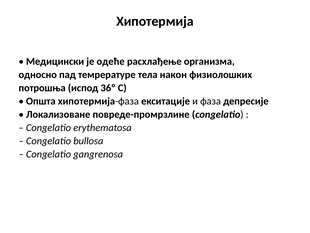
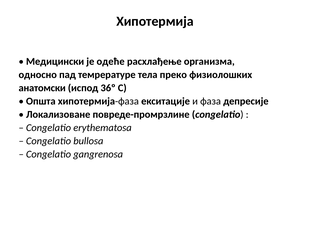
након: након -> преко (173, 75)
потрошња: потрошња -> анатомски (42, 88)
